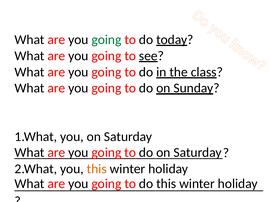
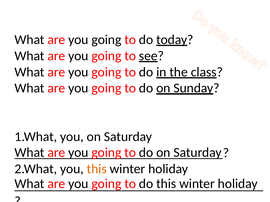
going colour: green -> black (106, 40)
